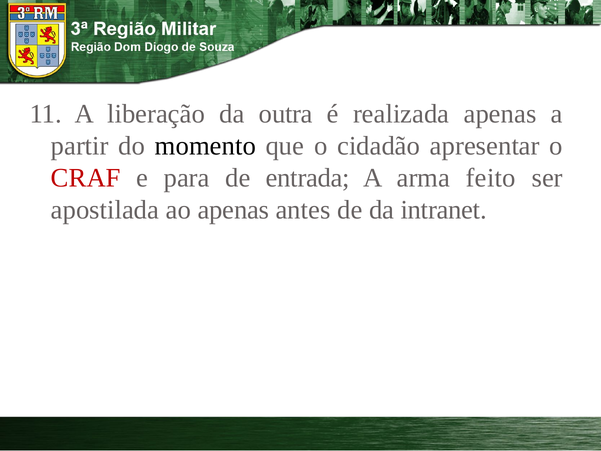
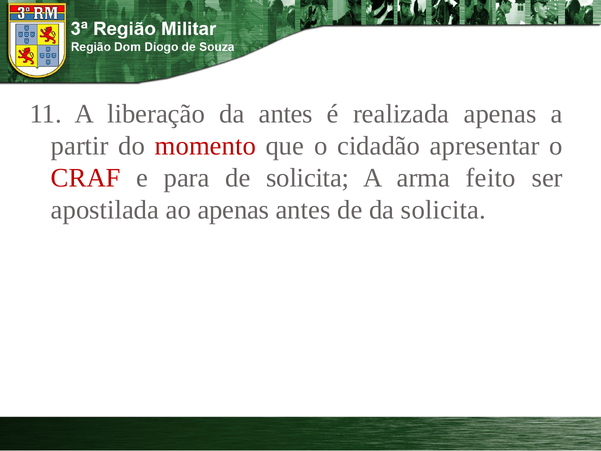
da outra: outra -> antes (286, 114)
momento colour: black -> red (205, 146)
de entrada: entrada -> solicita (308, 178)
da intranet: intranet -> solicita (444, 210)
